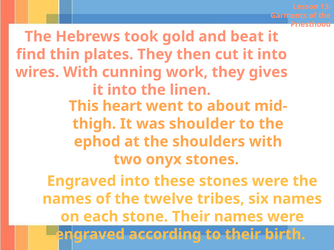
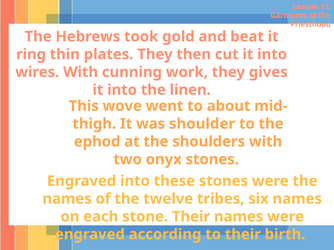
find: find -> ring (31, 54)
heart: heart -> wove (122, 106)
